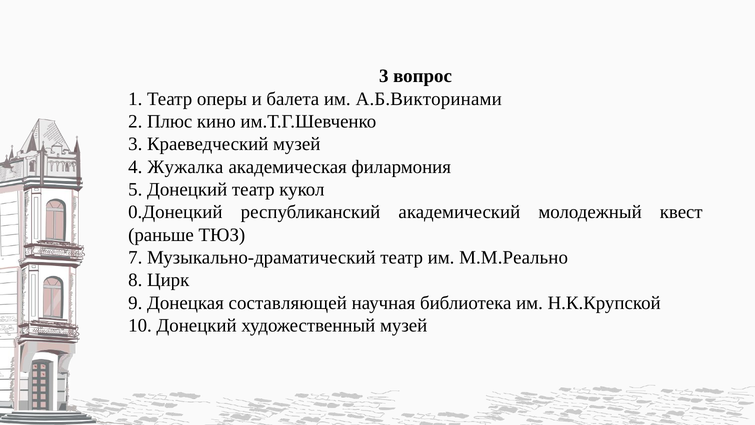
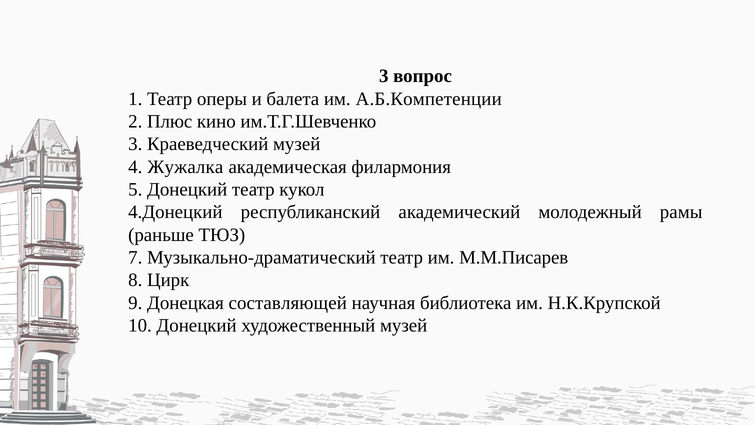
А.Б.Викторинами: А.Б.Викторинами -> А.Б.Компетенции (429, 99)
0.Донецкий: 0.Донецкий -> 4.Донецкий (175, 212)
квест: квест -> рамы (681, 212)
М.М.Реально: М.М.Реально -> М.М.Писарев (514, 257)
